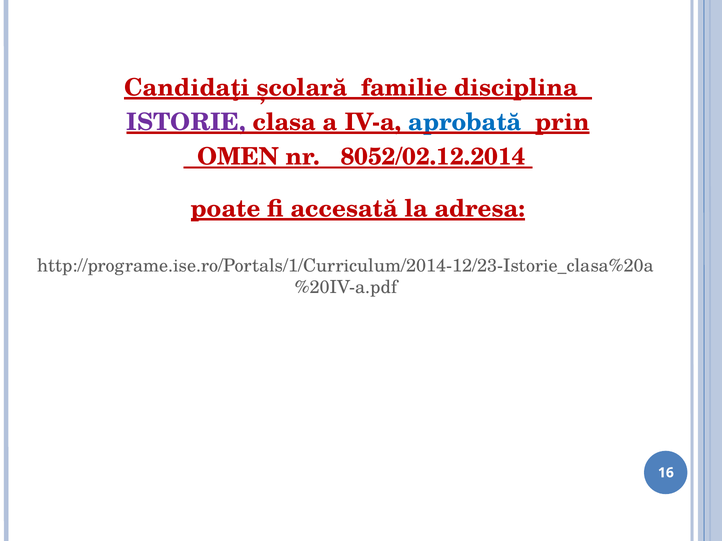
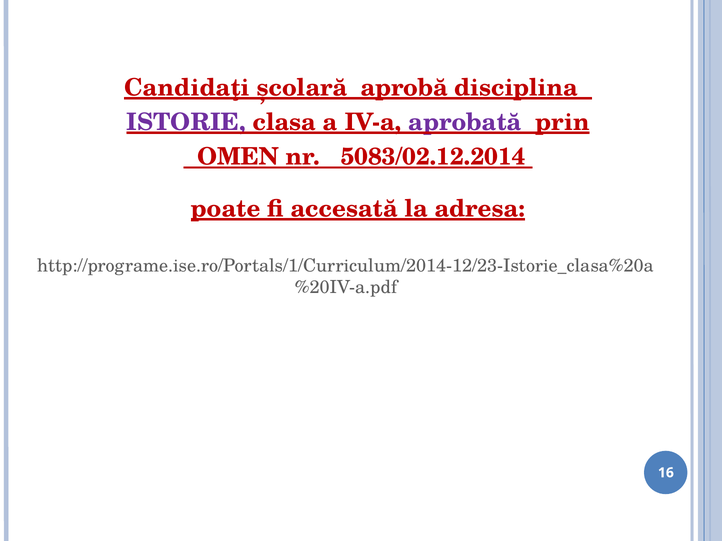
familie: familie -> aprobă (404, 88)
aprobată colour: blue -> purple (465, 122)
8052/02.12.2014: 8052/02.12.2014 -> 5083/02.12.2014 (433, 157)
